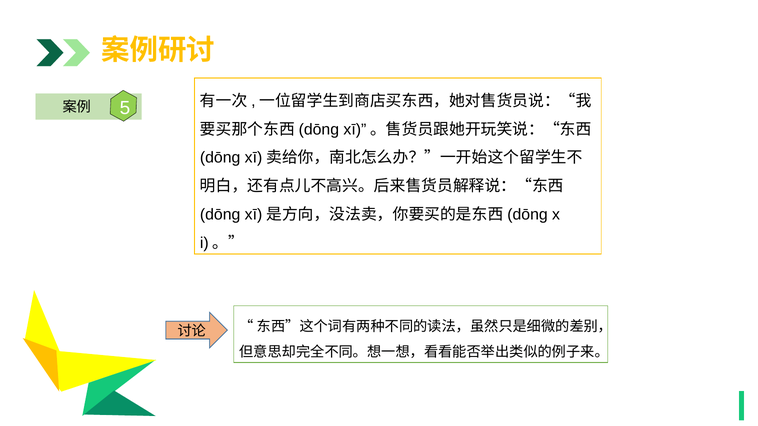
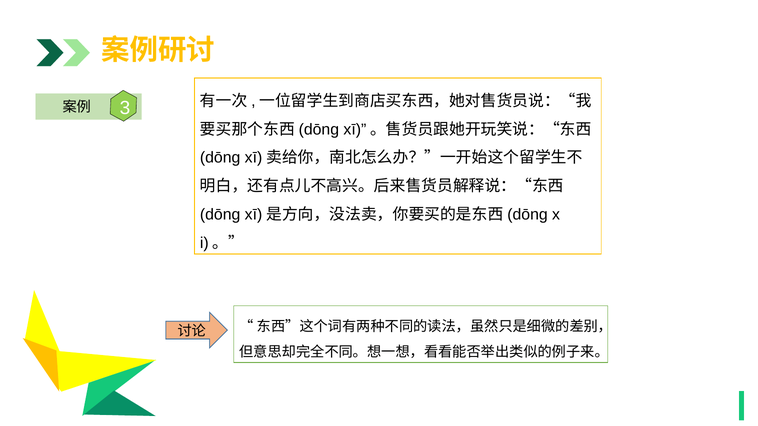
5: 5 -> 3 (125, 108)
